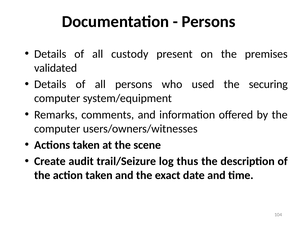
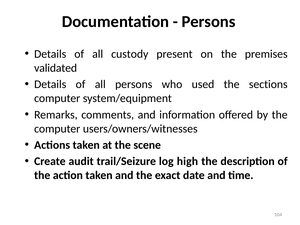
securing: securing -> sections (268, 84)
thus: thus -> high (187, 161)
